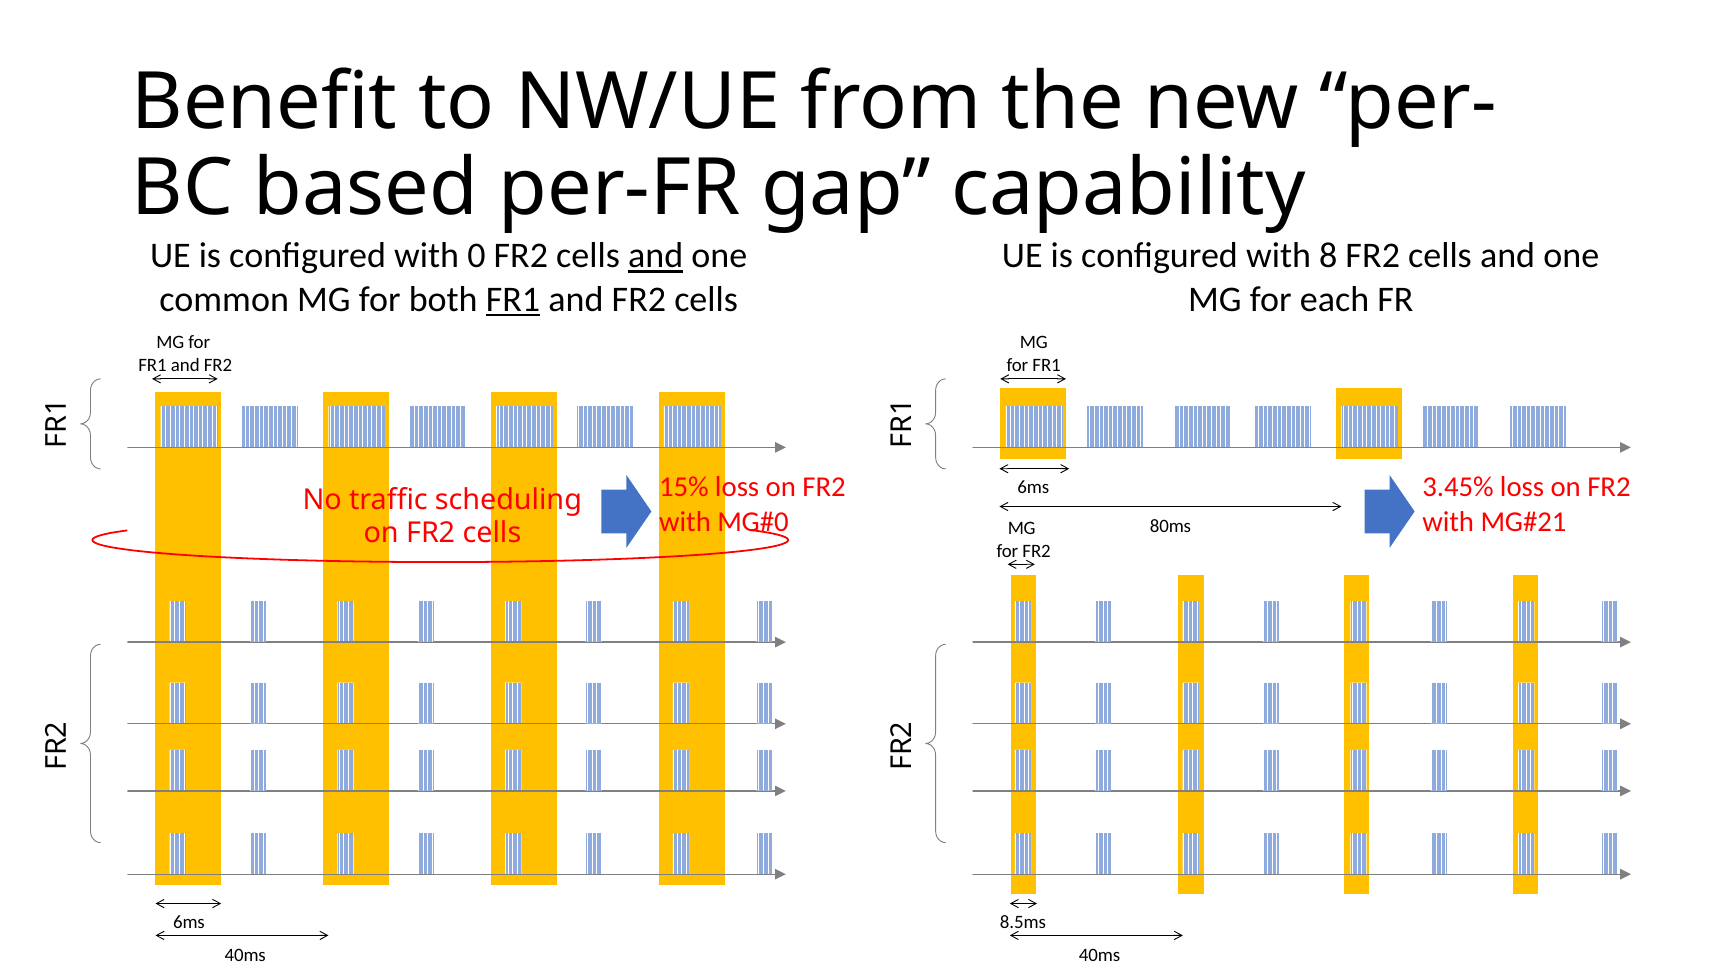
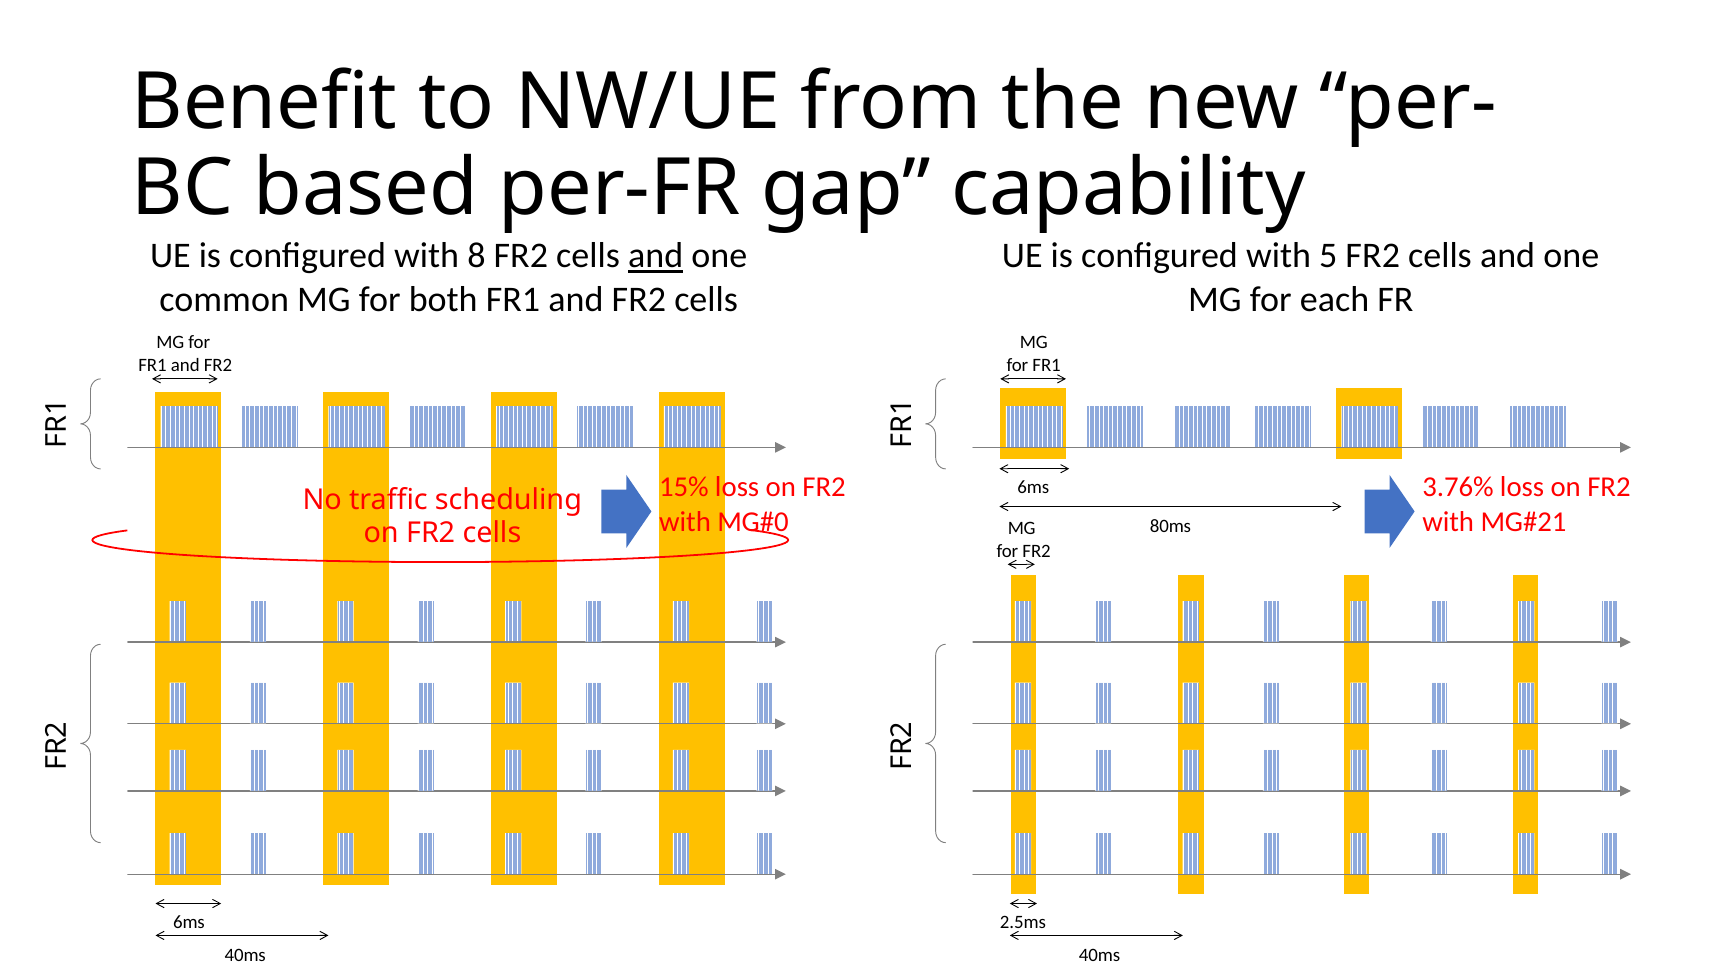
0: 0 -> 8 (476, 256)
8: 8 -> 5 (1328, 256)
FR1 underline: present -> none (513, 299)
3.45%: 3.45% -> 3.76% (1458, 487)
8.5ms: 8.5ms -> 2.5ms (1023, 922)
